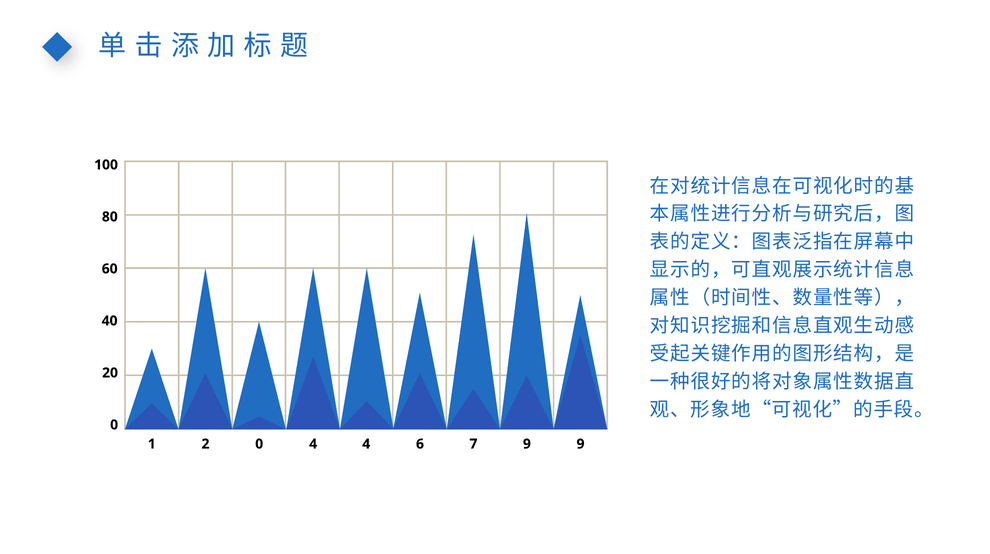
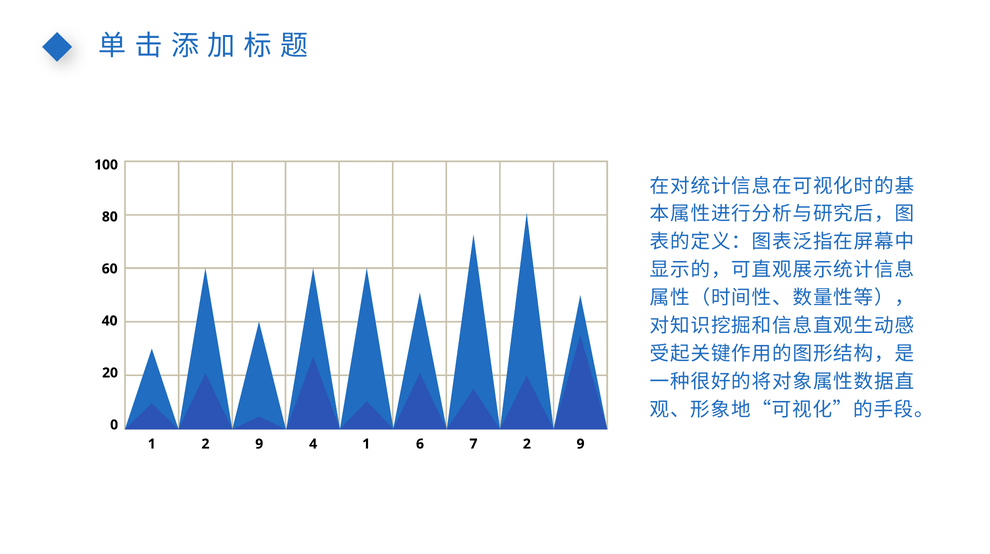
1 2 0: 0 -> 9 (259, 444)
4 4: 4 -> 1 (366, 444)
7 9: 9 -> 2 (527, 444)
